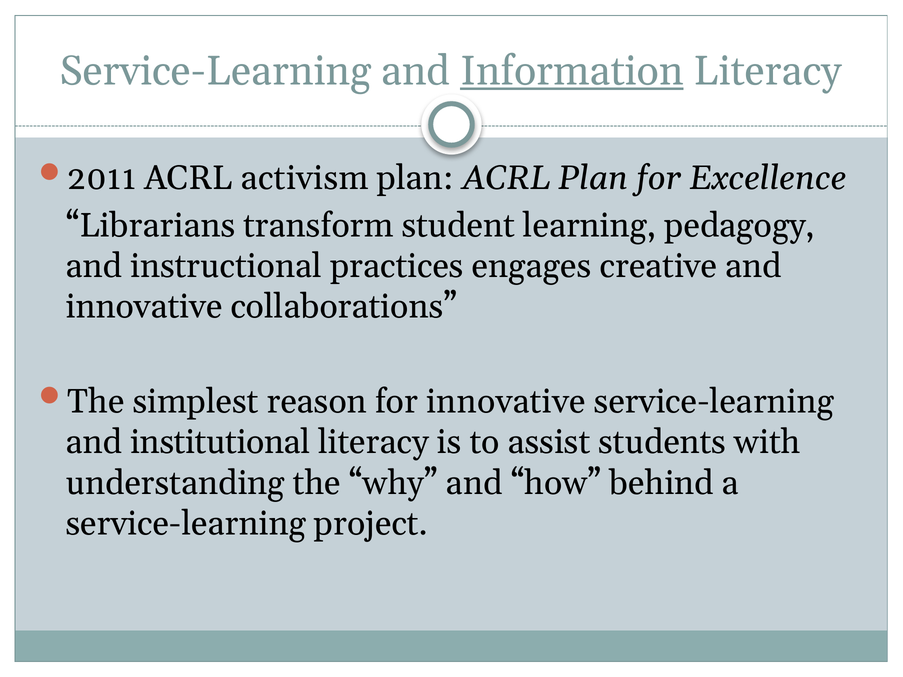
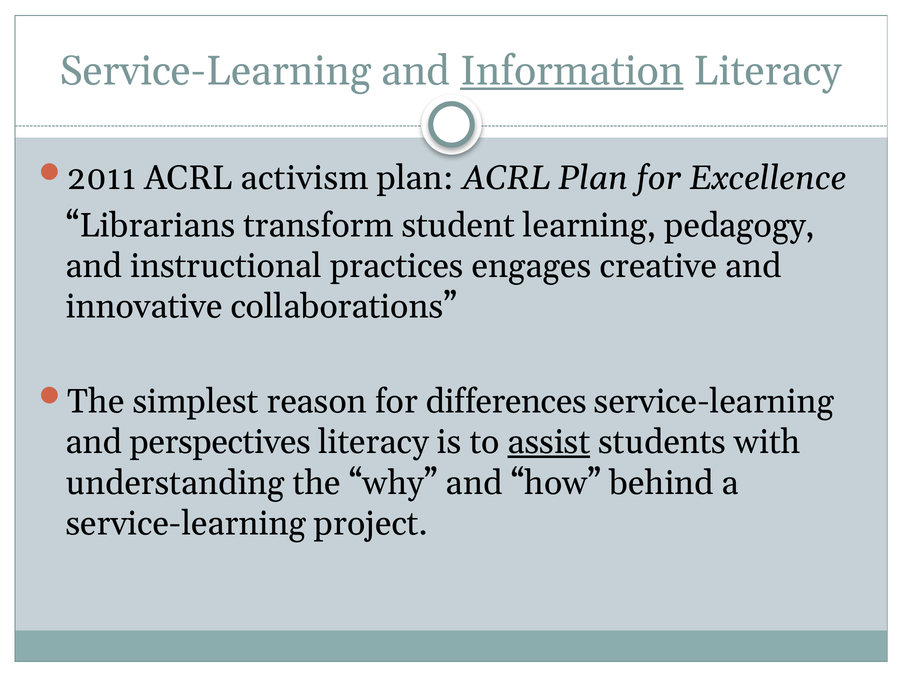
for innovative: innovative -> differences (506, 402)
institutional: institutional -> perspectives (220, 442)
assist underline: none -> present (549, 442)
